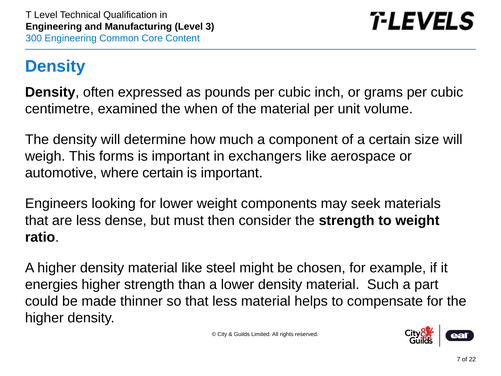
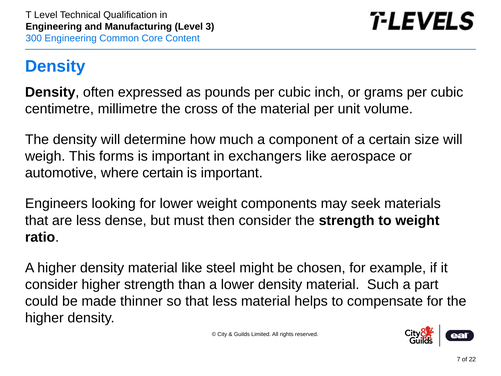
examined: examined -> millimetre (128, 109)
when: when -> cross (201, 109)
energies: energies -> consider (51, 284)
